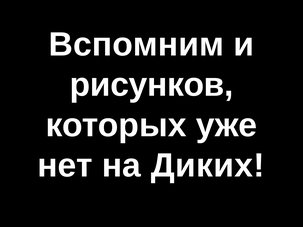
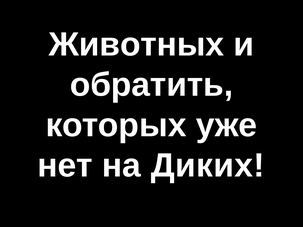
Вспомним: Вспомним -> Животных (136, 45)
рисунков: рисунков -> обратить (151, 85)
